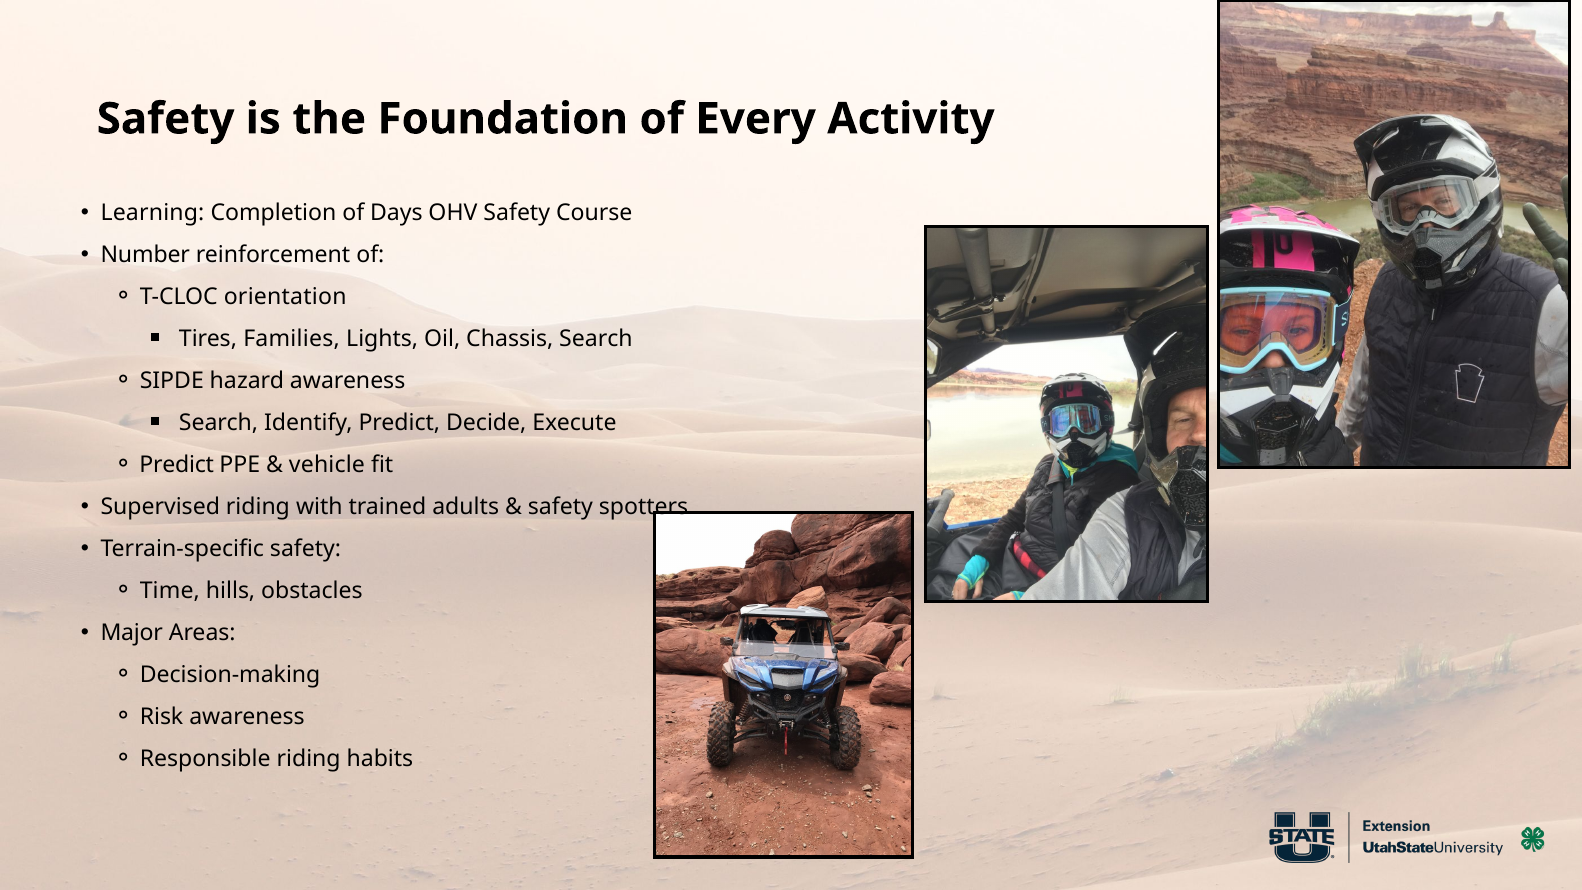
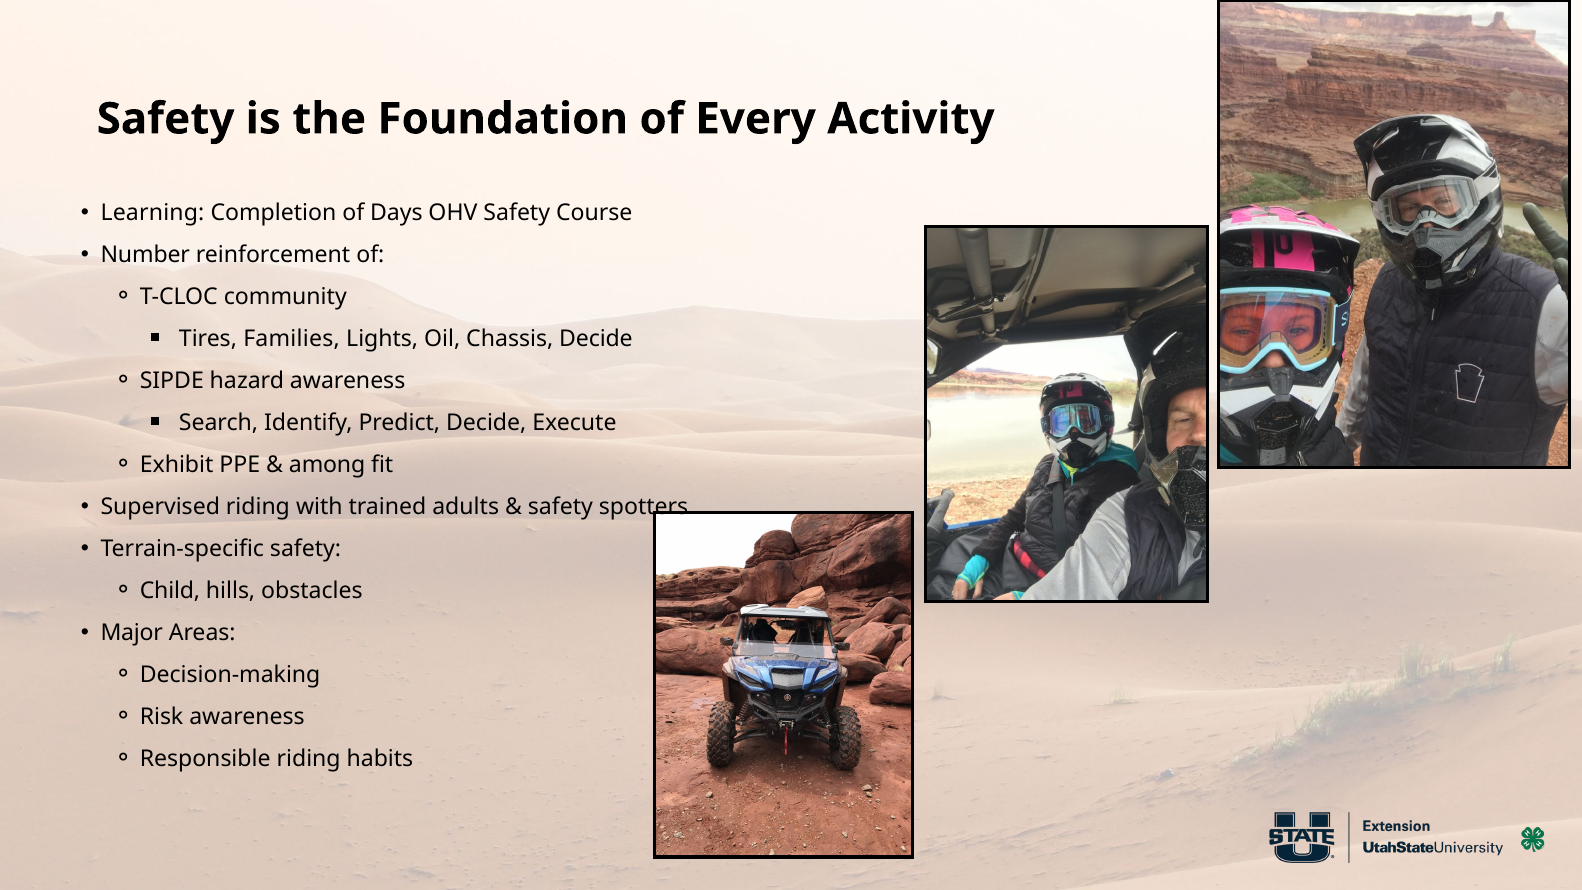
orientation: orientation -> community (285, 297)
Chassis Search: Search -> Decide (596, 339)
Predict: Predict -> Exhibit (177, 465)
vehicle: vehicle -> among (327, 465)
Time: Time -> Child (170, 591)
